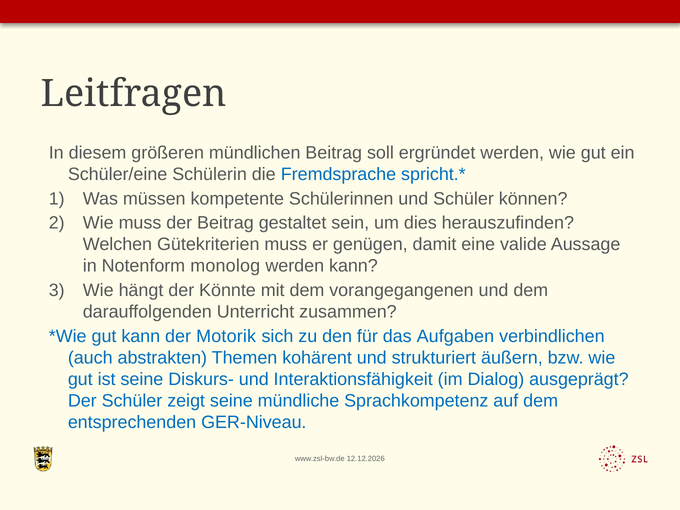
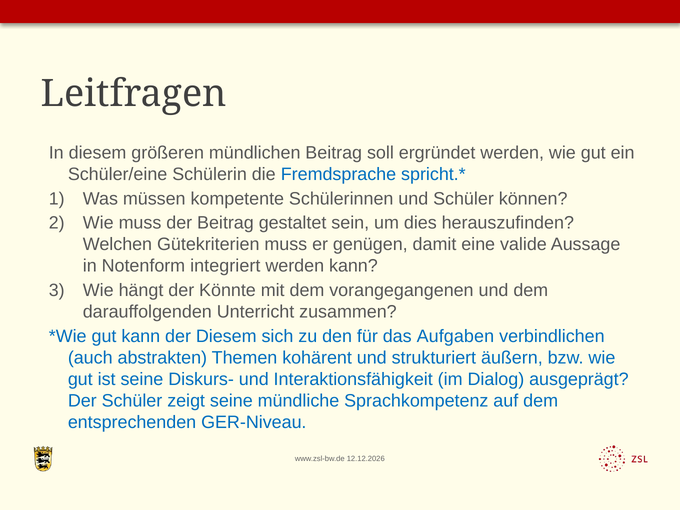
monolog: monolog -> integriert (225, 266)
der Motorik: Motorik -> Diesem (226, 336)
